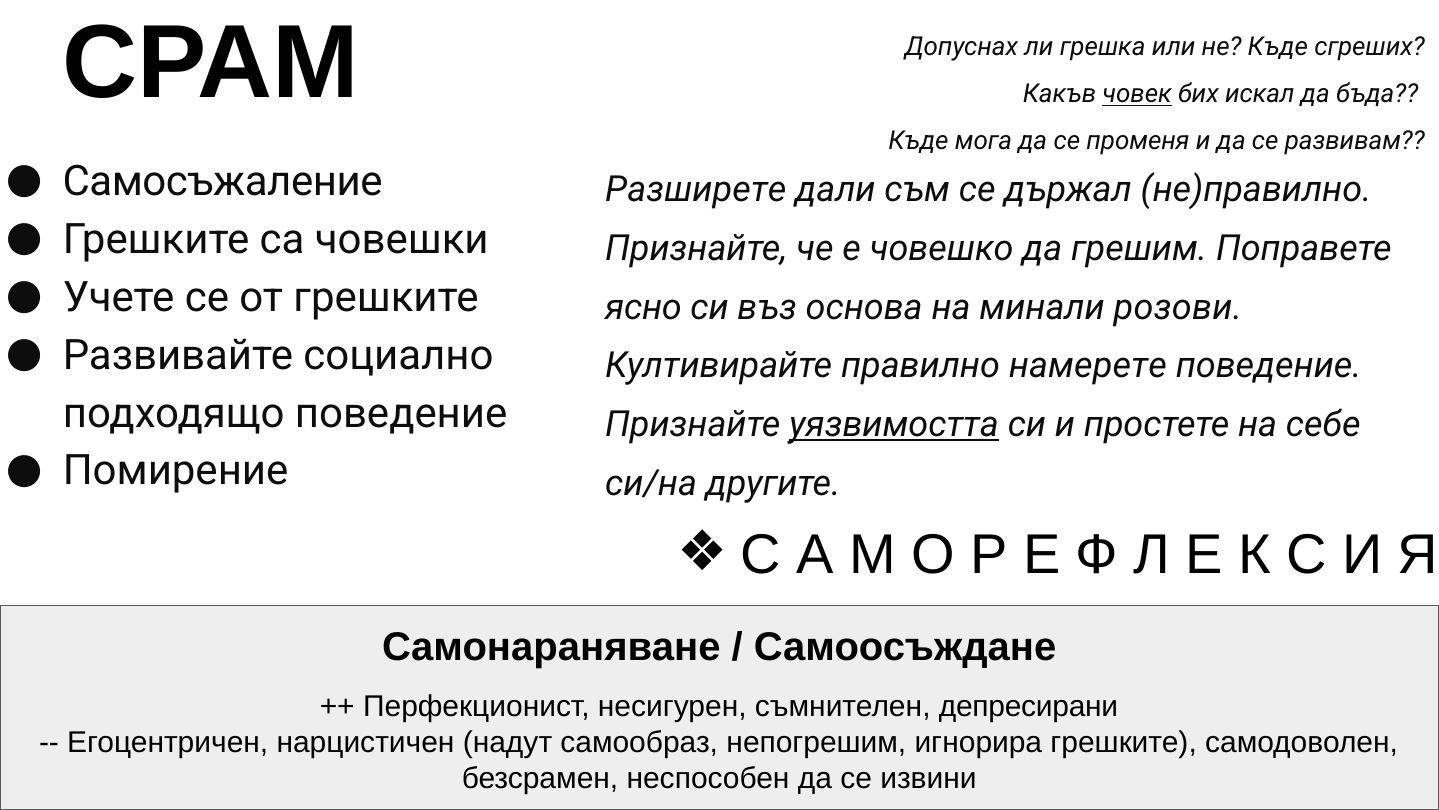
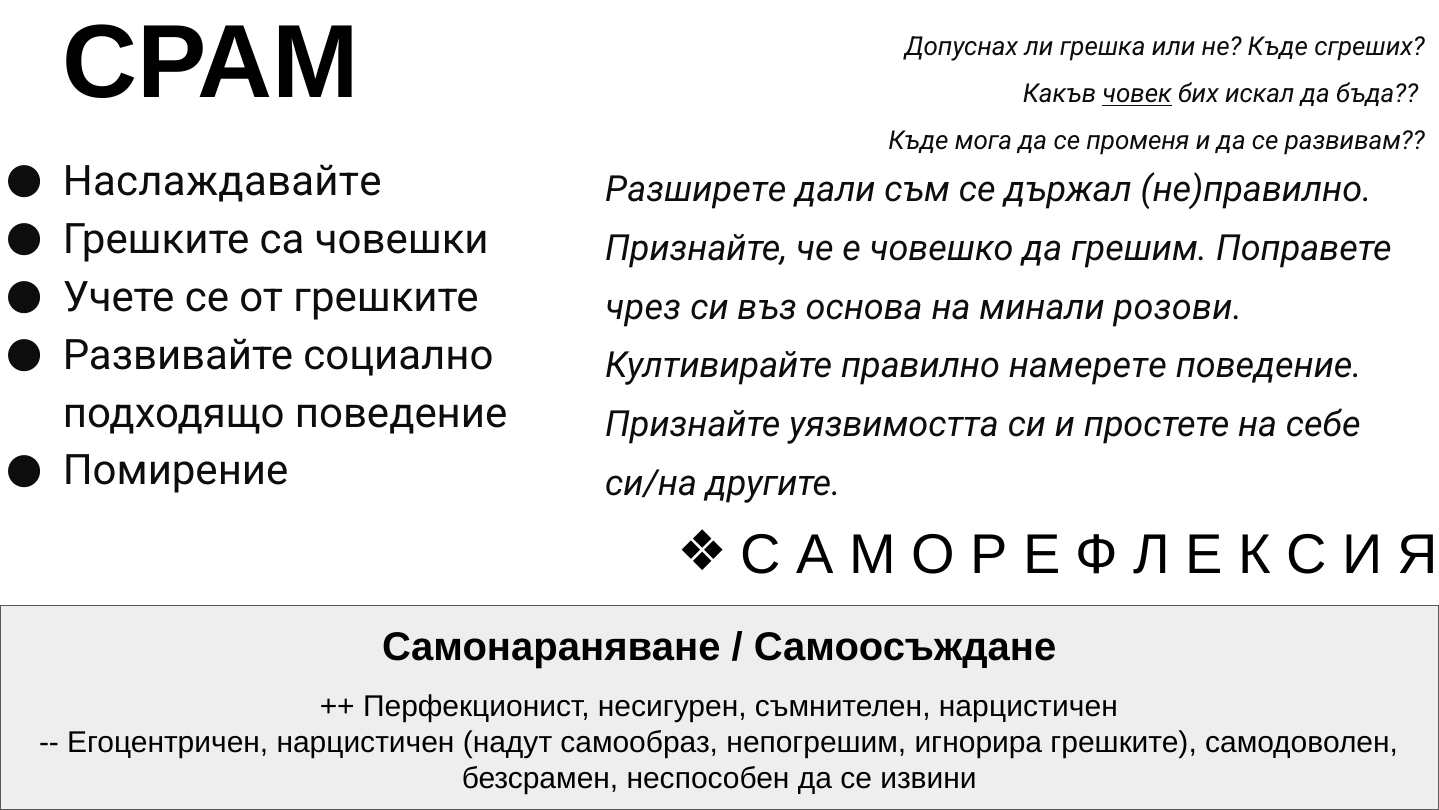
Самосъжаление: Самосъжаление -> Наслаждавайте (222, 181)
ясно: ясно -> чрез (643, 307)
уязвимостта underline: present -> none (894, 424)
съмнителен депресирани: депресирани -> нарцистичен (1028, 706)
